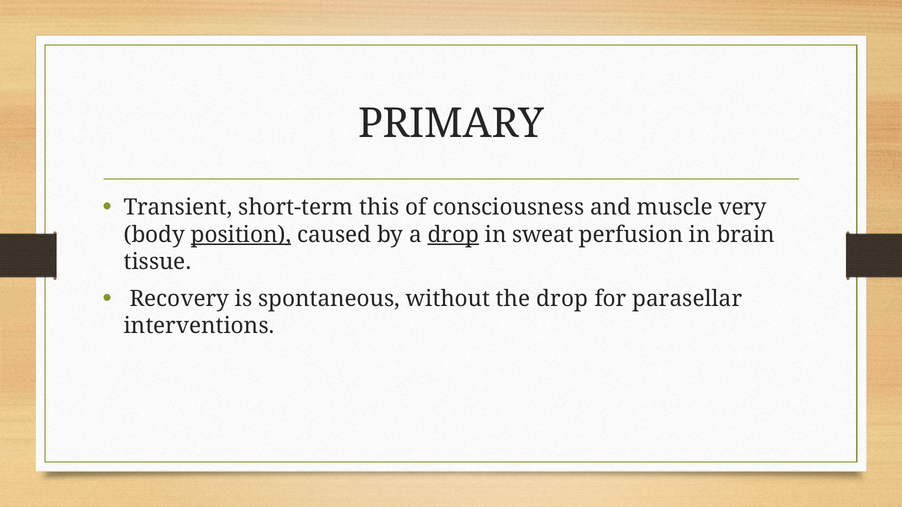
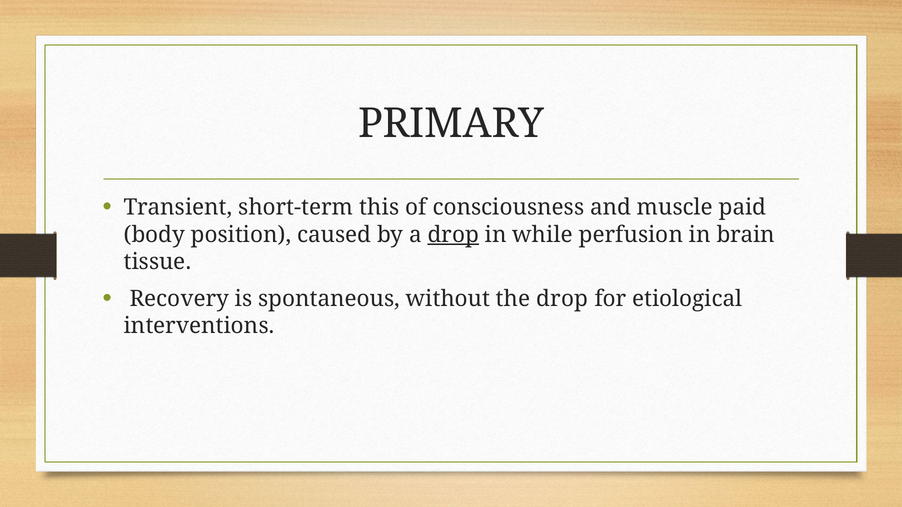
very: very -> paid (743, 208)
position underline: present -> none (241, 235)
sweat: sweat -> while (543, 235)
parasellar: parasellar -> etiological (687, 299)
